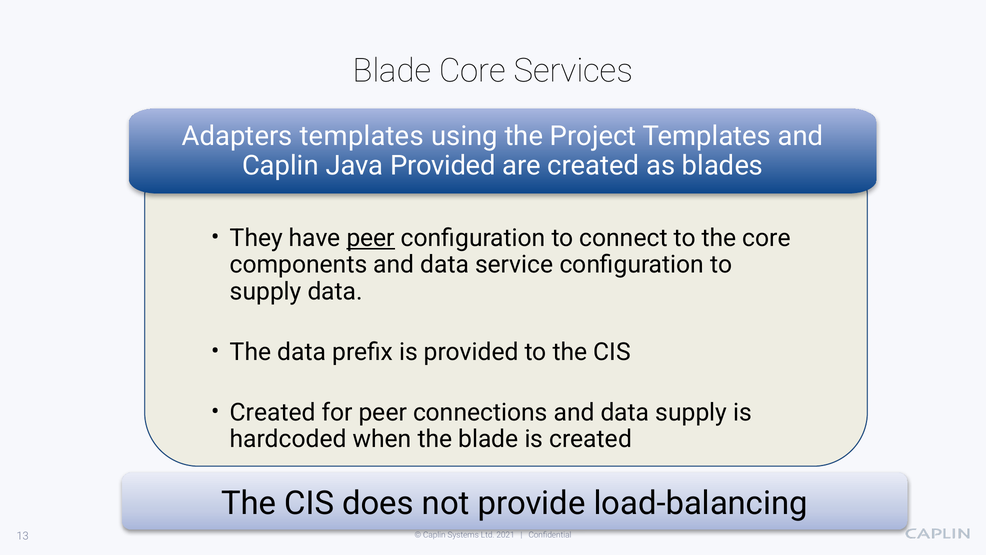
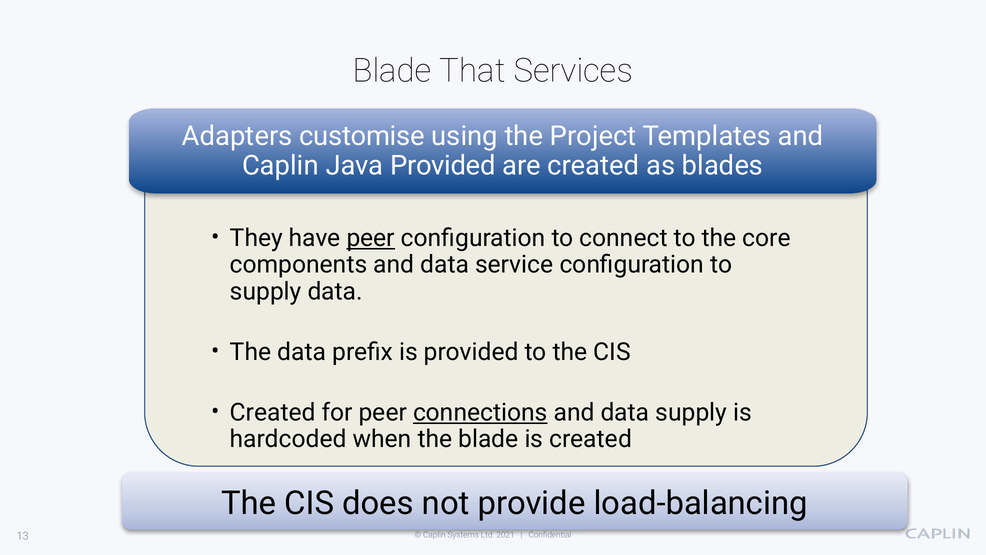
Blade Core: Core -> That (472, 71)
Adapters templates: templates -> customise (362, 136)
connections underline: none -> present (480, 412)
